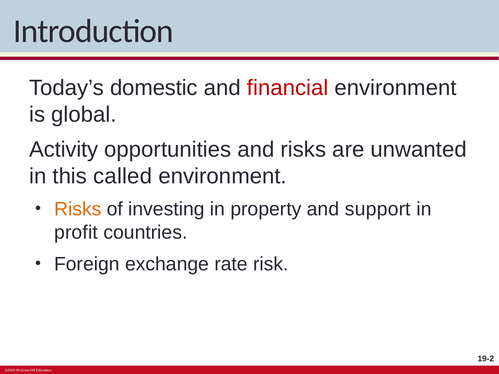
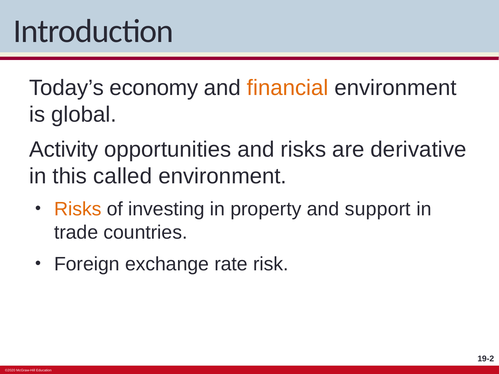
domestic: domestic -> economy (154, 88)
financial colour: red -> orange (288, 88)
unwanted: unwanted -> derivative (419, 150)
profit: profit -> trade (76, 233)
